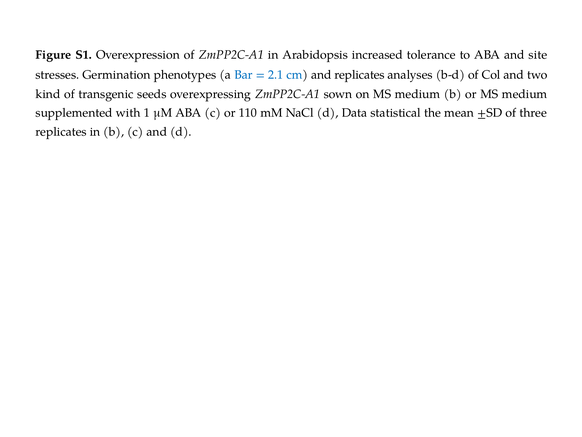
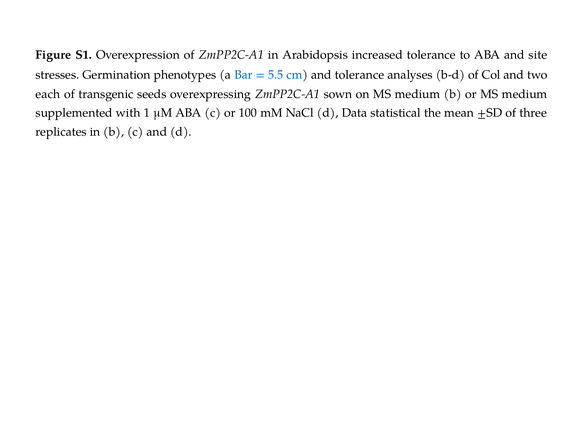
2.1: 2.1 -> 5.5 (276, 75)
and replicates: replicates -> tolerance (360, 75)
kind: kind -> each (48, 94)
110: 110 -> 100 (248, 113)
